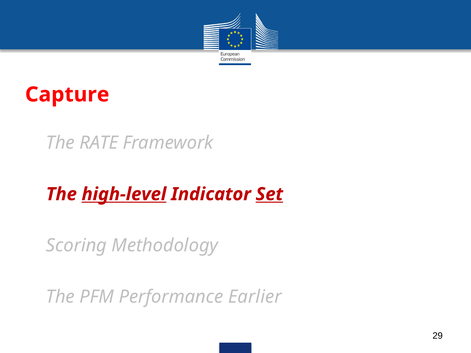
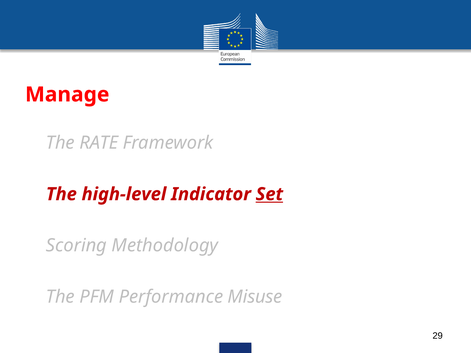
Capture: Capture -> Manage (67, 95)
high-level underline: present -> none (124, 194)
Earlier: Earlier -> Misuse (255, 297)
